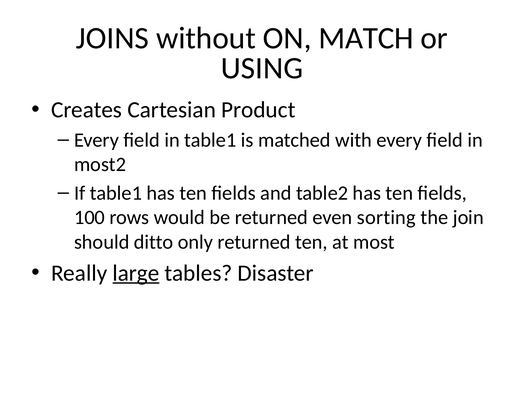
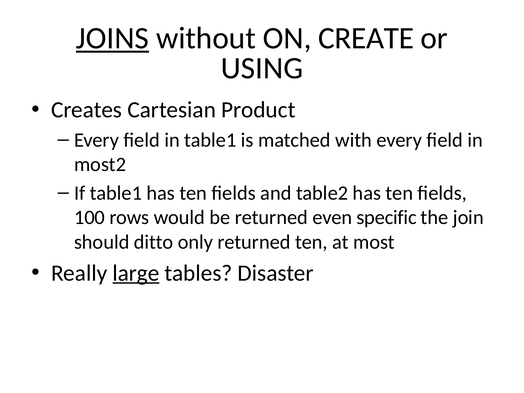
JOINS underline: none -> present (113, 38)
MATCH: MATCH -> CREATE (366, 38)
sorting: sorting -> specific (387, 218)
